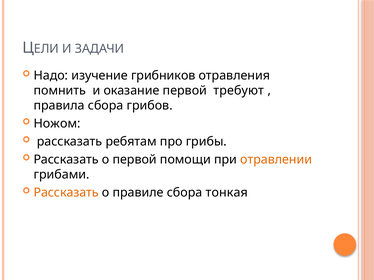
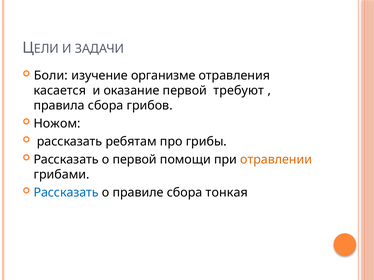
Надо: Надо -> Боли (51, 76)
грибников: грибников -> организме (163, 76)
помнить: помнить -> касается (60, 91)
Рассказать colour: orange -> blue (66, 193)
